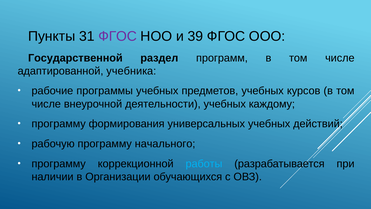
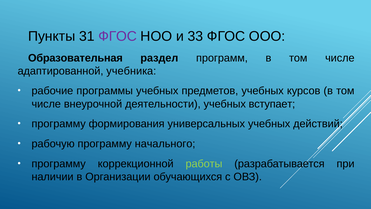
39: 39 -> 33 (195, 36)
Государственной: Государственной -> Образовательная (75, 58)
каждому: каждому -> вступает (272, 104)
работы colour: light blue -> light green (204, 164)
